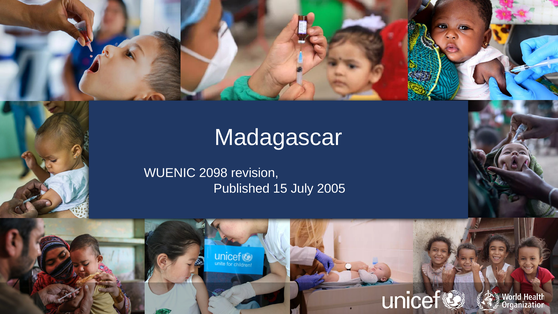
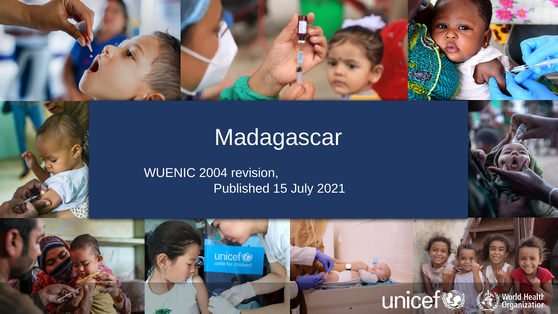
2098: 2098 -> 2004 (213, 173)
2005: 2005 -> 2021 (331, 188)
